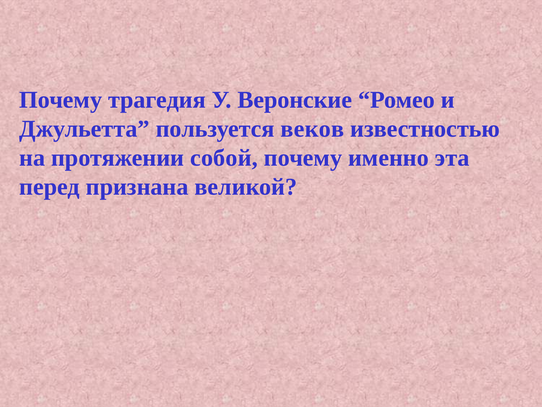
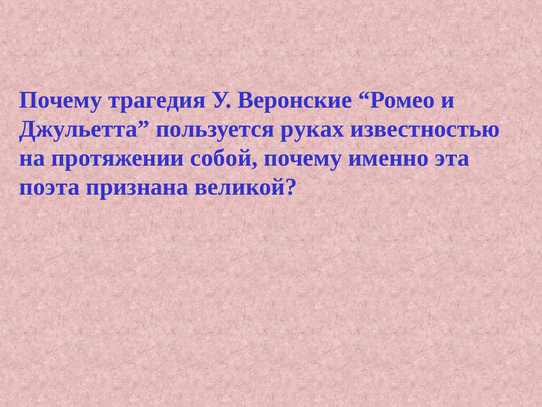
веков: веков -> руках (312, 129)
перед: перед -> поэта (49, 187)
